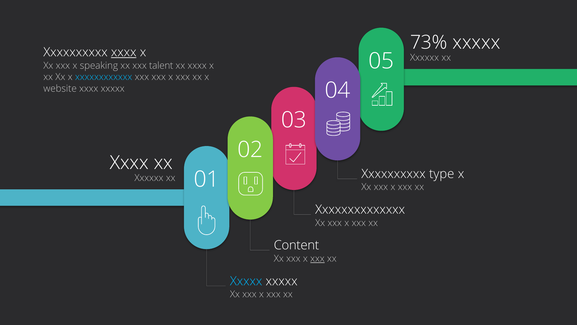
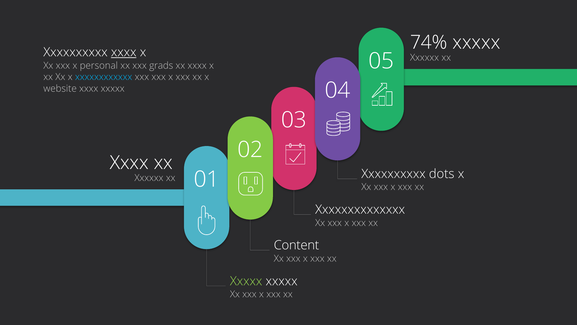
73%: 73% -> 74% (429, 42)
speaking: speaking -> personal (99, 65)
talent: talent -> grads (161, 65)
type: type -> dots (442, 174)
xxx underline: present -> none (317, 258)
Xxxxx colour: light blue -> light green (246, 281)
